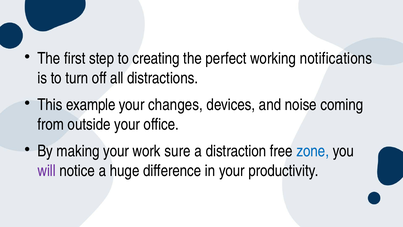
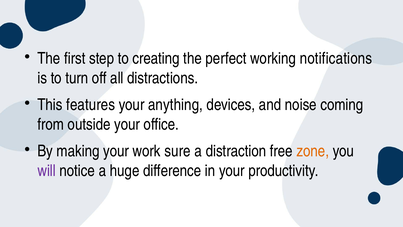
example: example -> features (91, 105)
changes: changes -> anything (176, 105)
zone colour: blue -> orange (313, 151)
